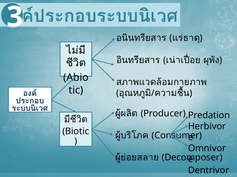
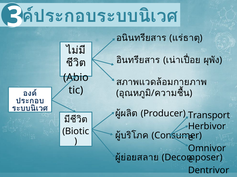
Predation: Predation -> Transport (209, 116)
